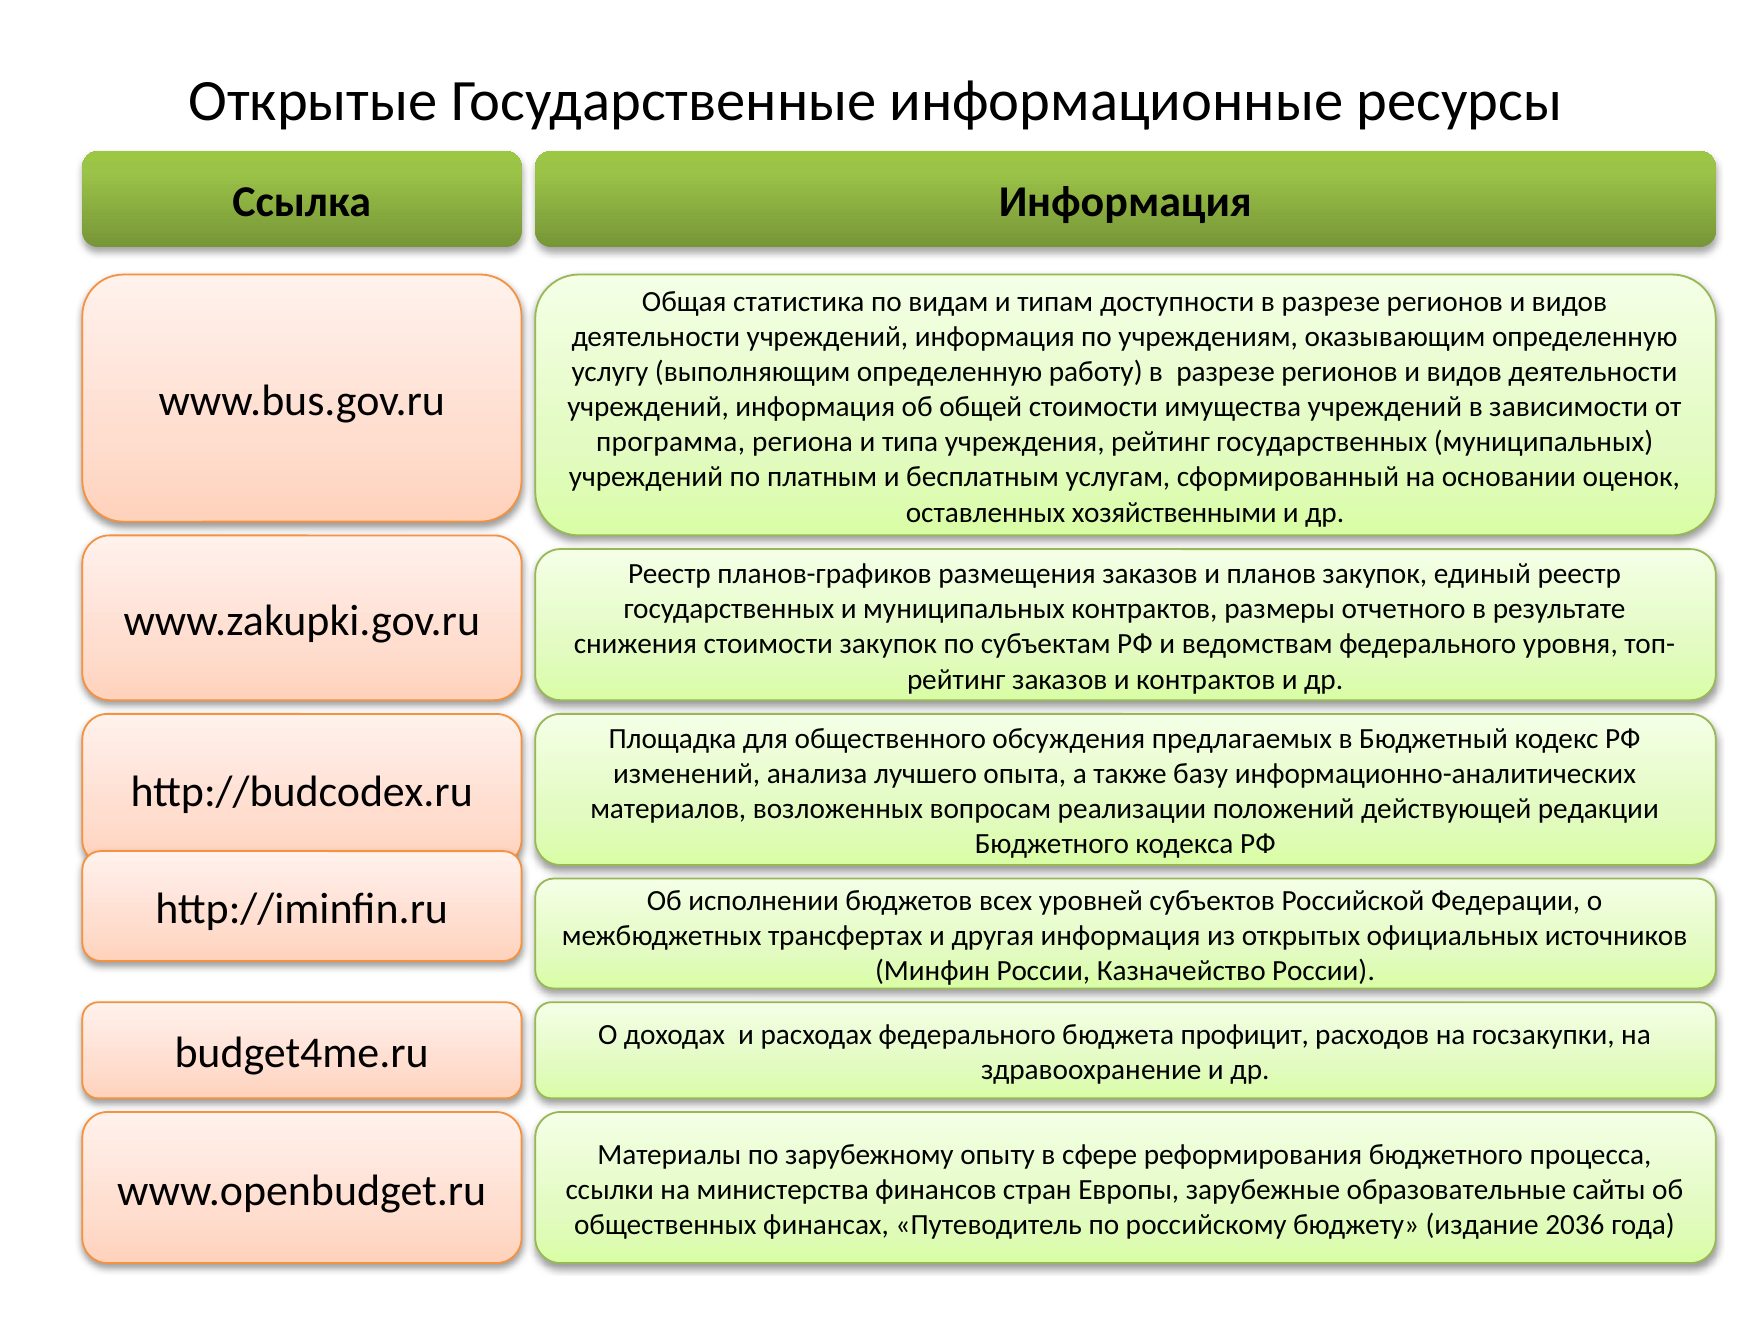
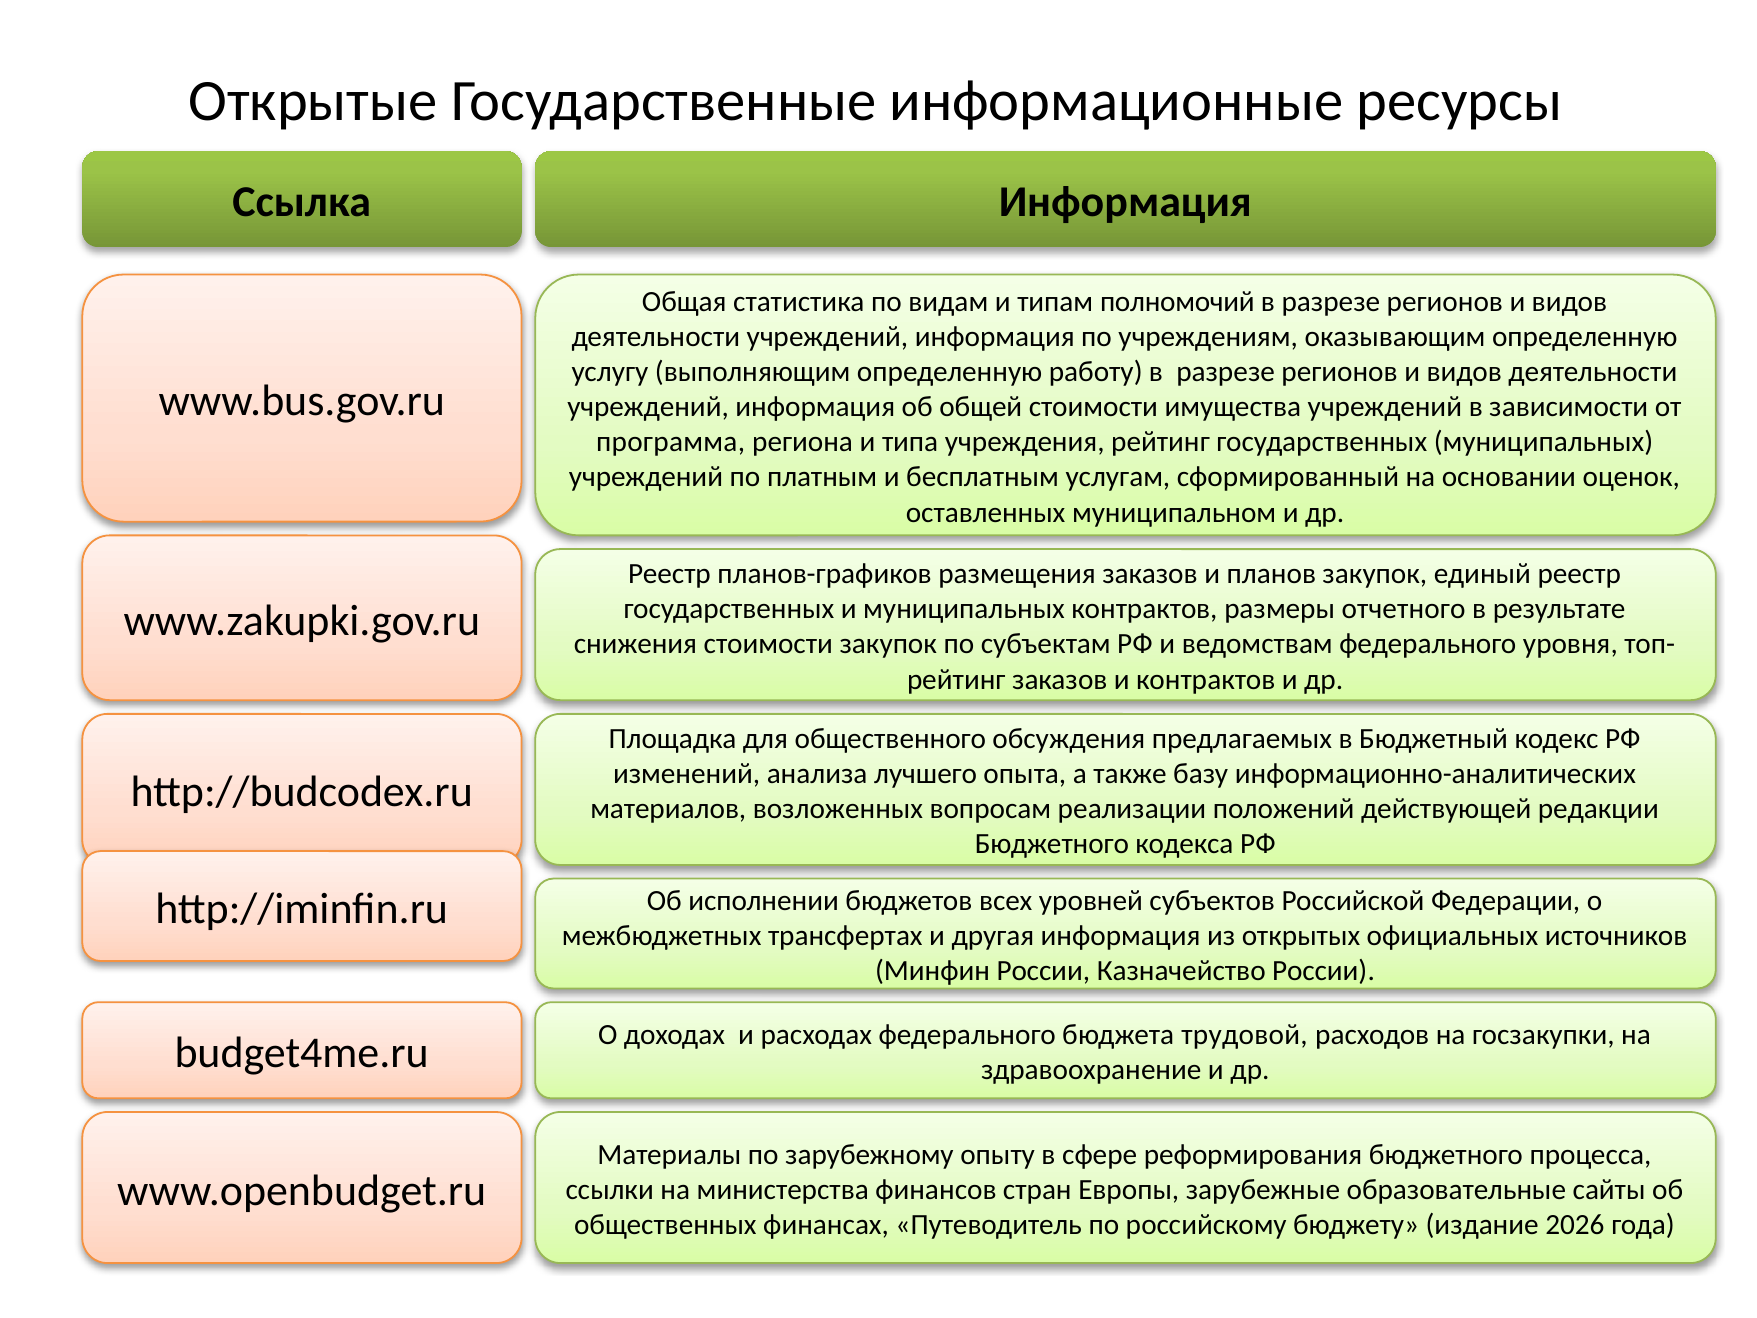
доступности: доступности -> полномочий (1177, 301)
хозяйственными: хозяйственными -> муниципальном (1174, 512)
профицит: профицит -> трудовой (1245, 1035)
2036: 2036 -> 2026 (1575, 1224)
